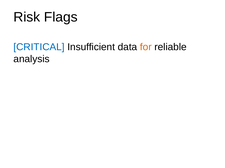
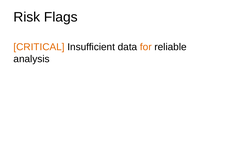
CRITICAL colour: blue -> orange (39, 47)
